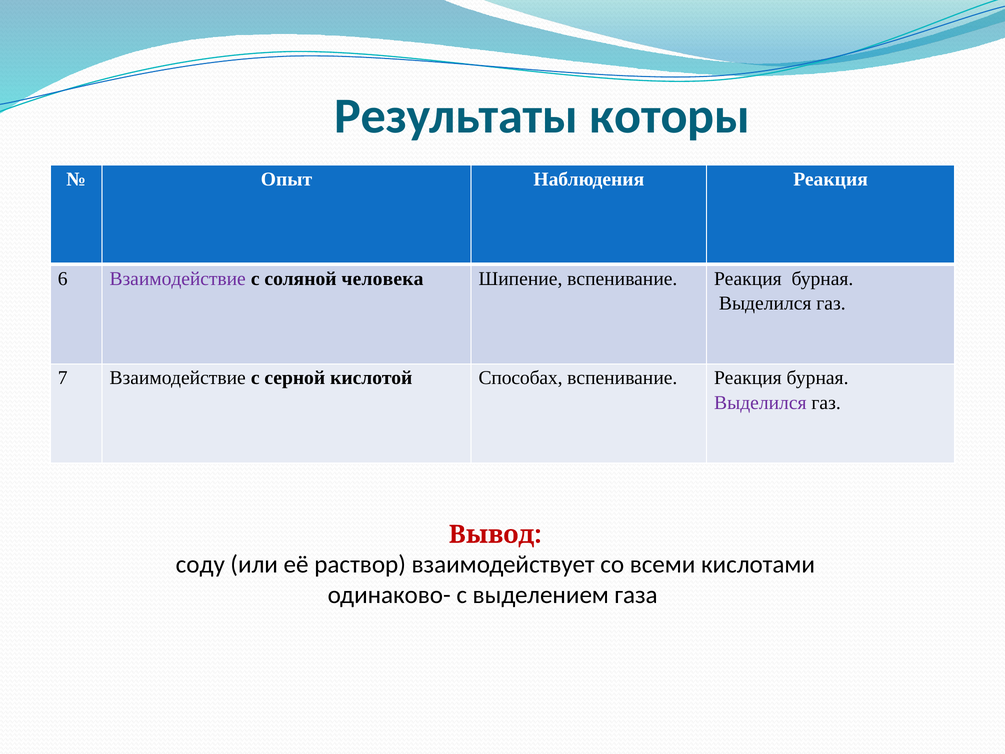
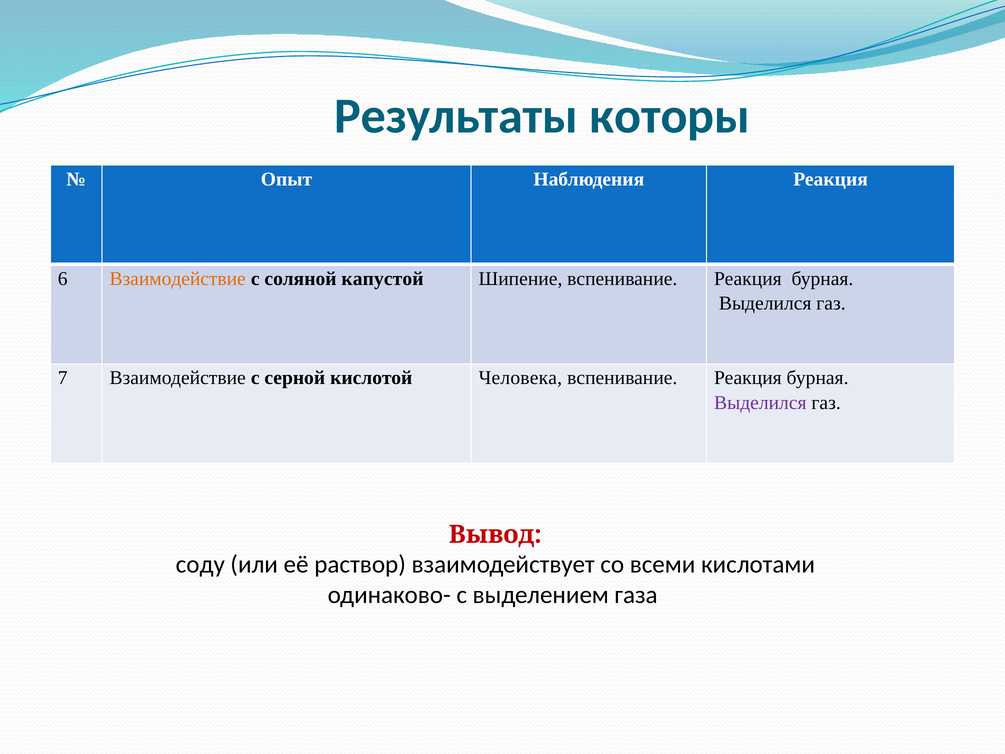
Взаимодействие colour: purple -> orange (178, 278)
человека: человека -> капустой (383, 278)
Способах: Способах -> Человека (520, 378)
